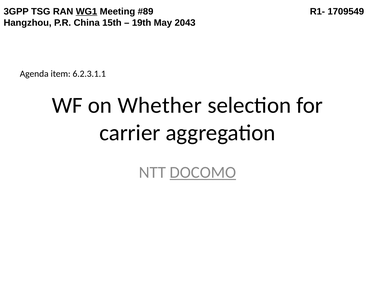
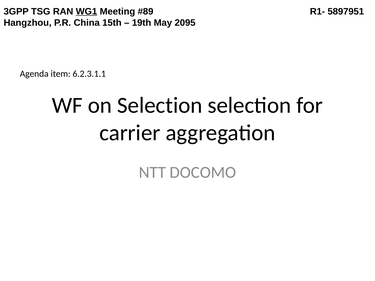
1709549: 1709549 -> 5897951 (346, 12)
2043: 2043 -> 2095 (185, 23)
on Whether: Whether -> Selection (160, 105)
DOCOMO underline: present -> none (203, 172)
